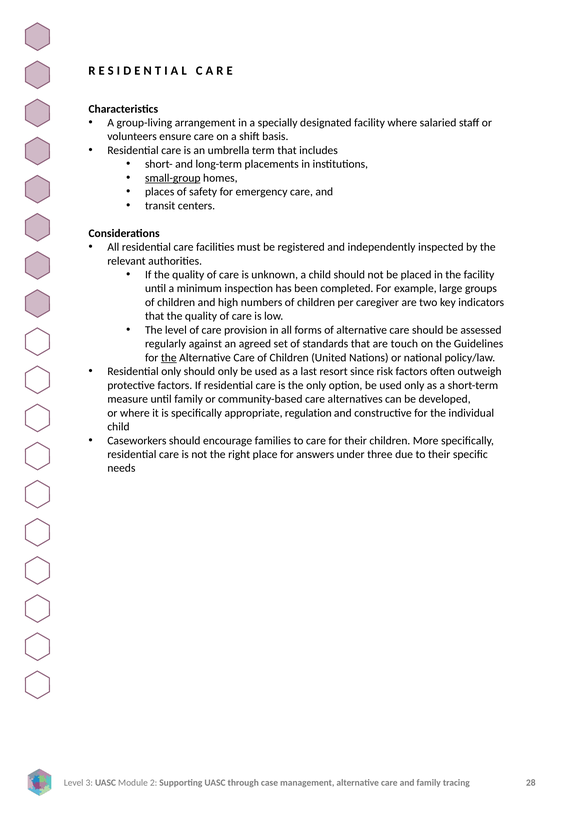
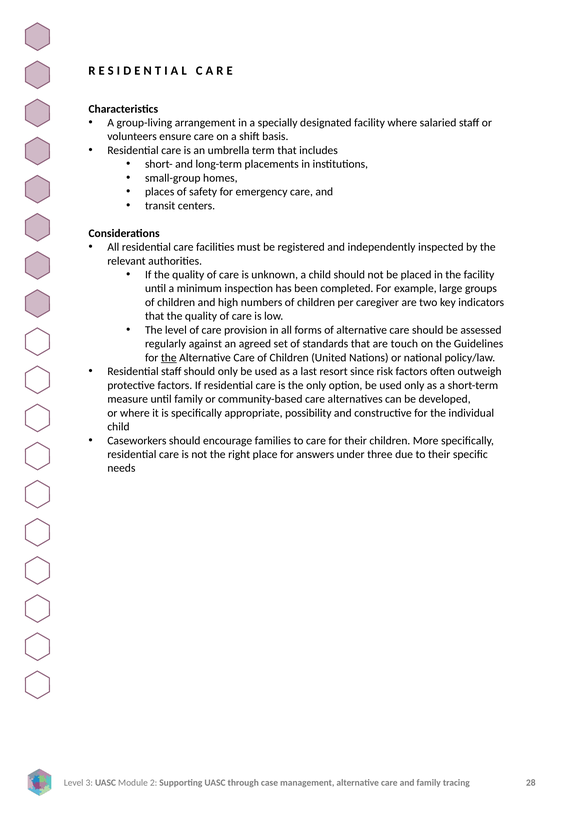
small-group underline: present -> none (173, 178)
Residential only: only -> staff (171, 372)
regulation: regulation -> possibility (308, 413)
